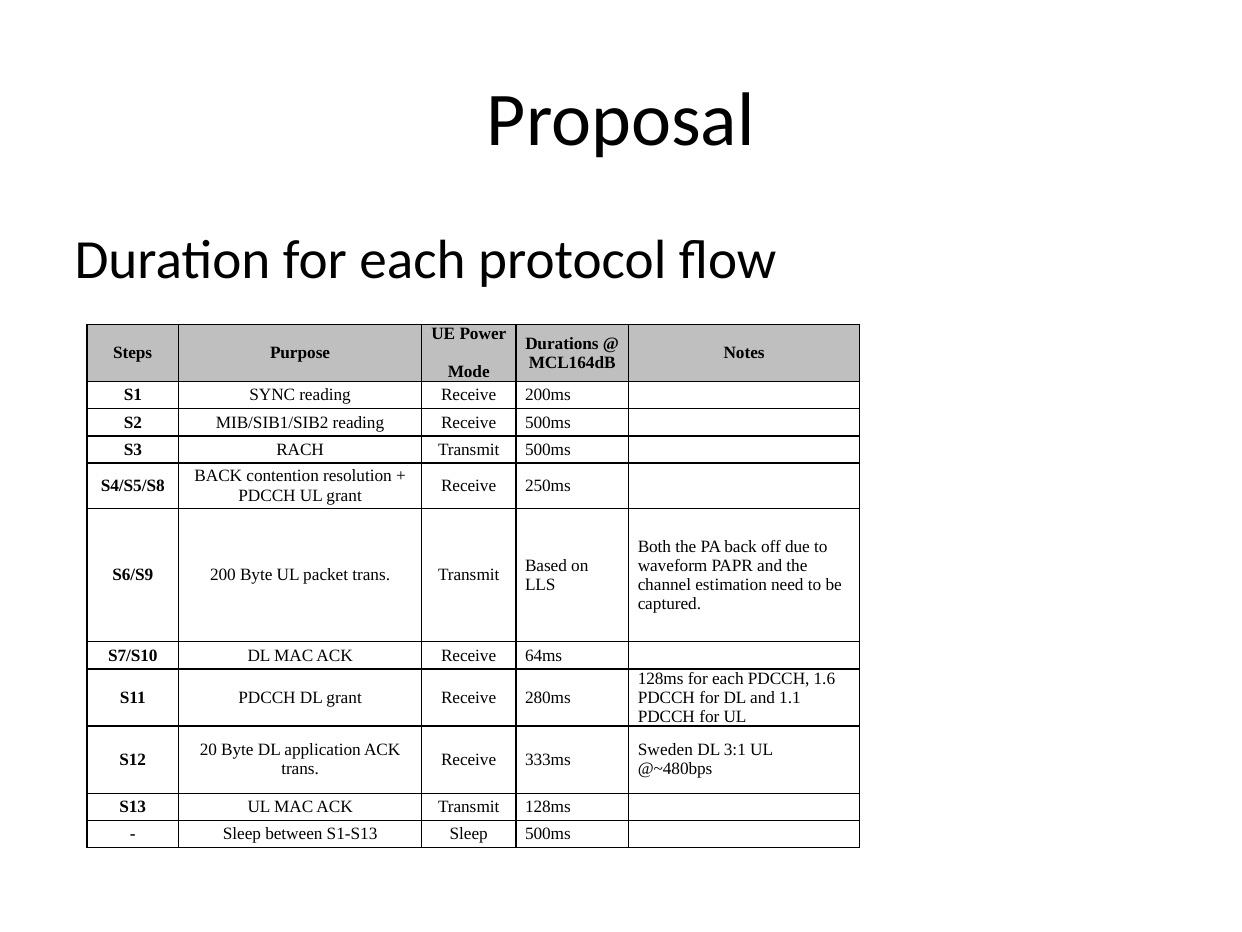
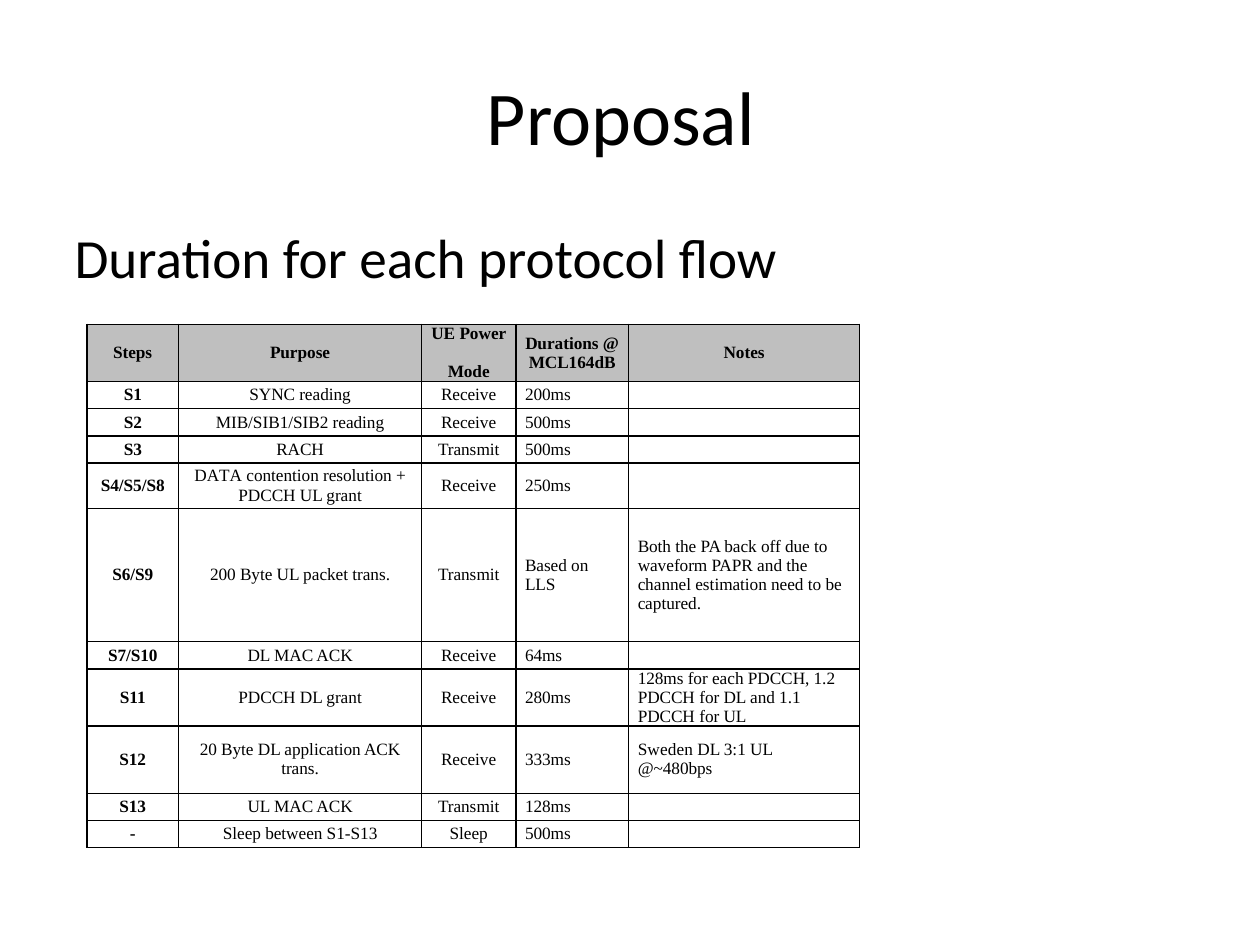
BACK: BACK -> DATA (218, 476)
1.6: 1.6 -> 1.2 (824, 678)
